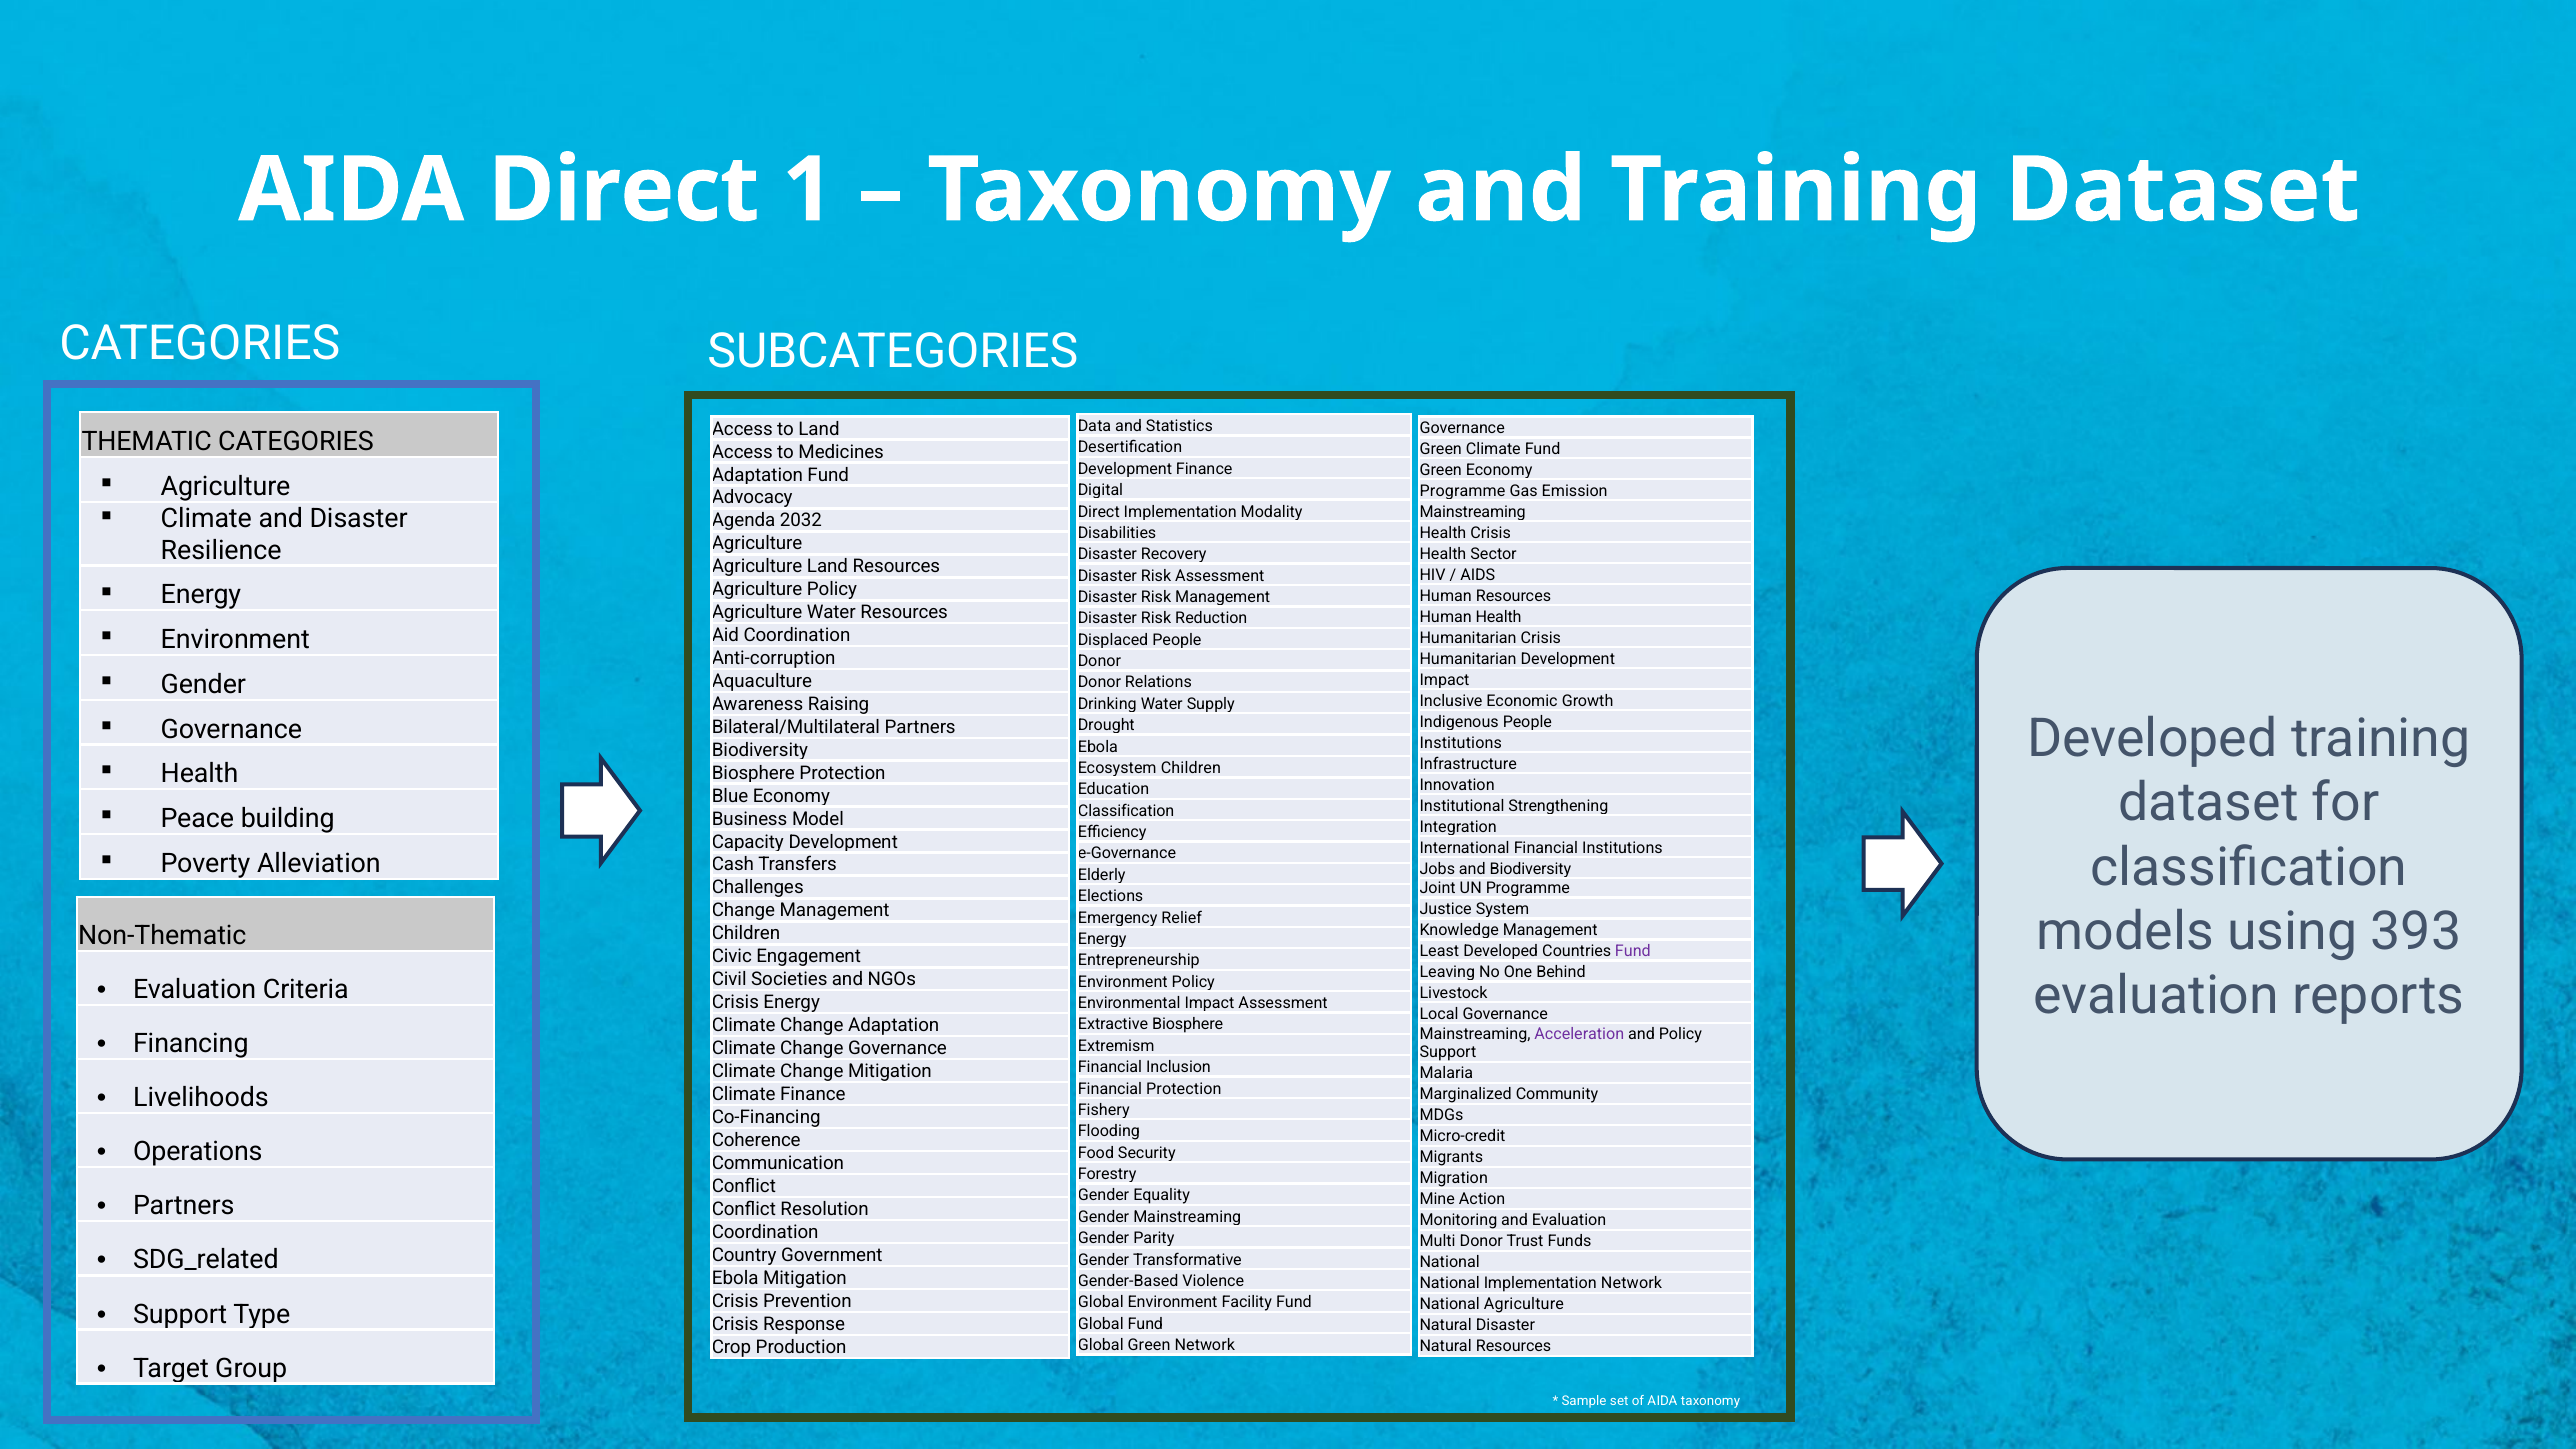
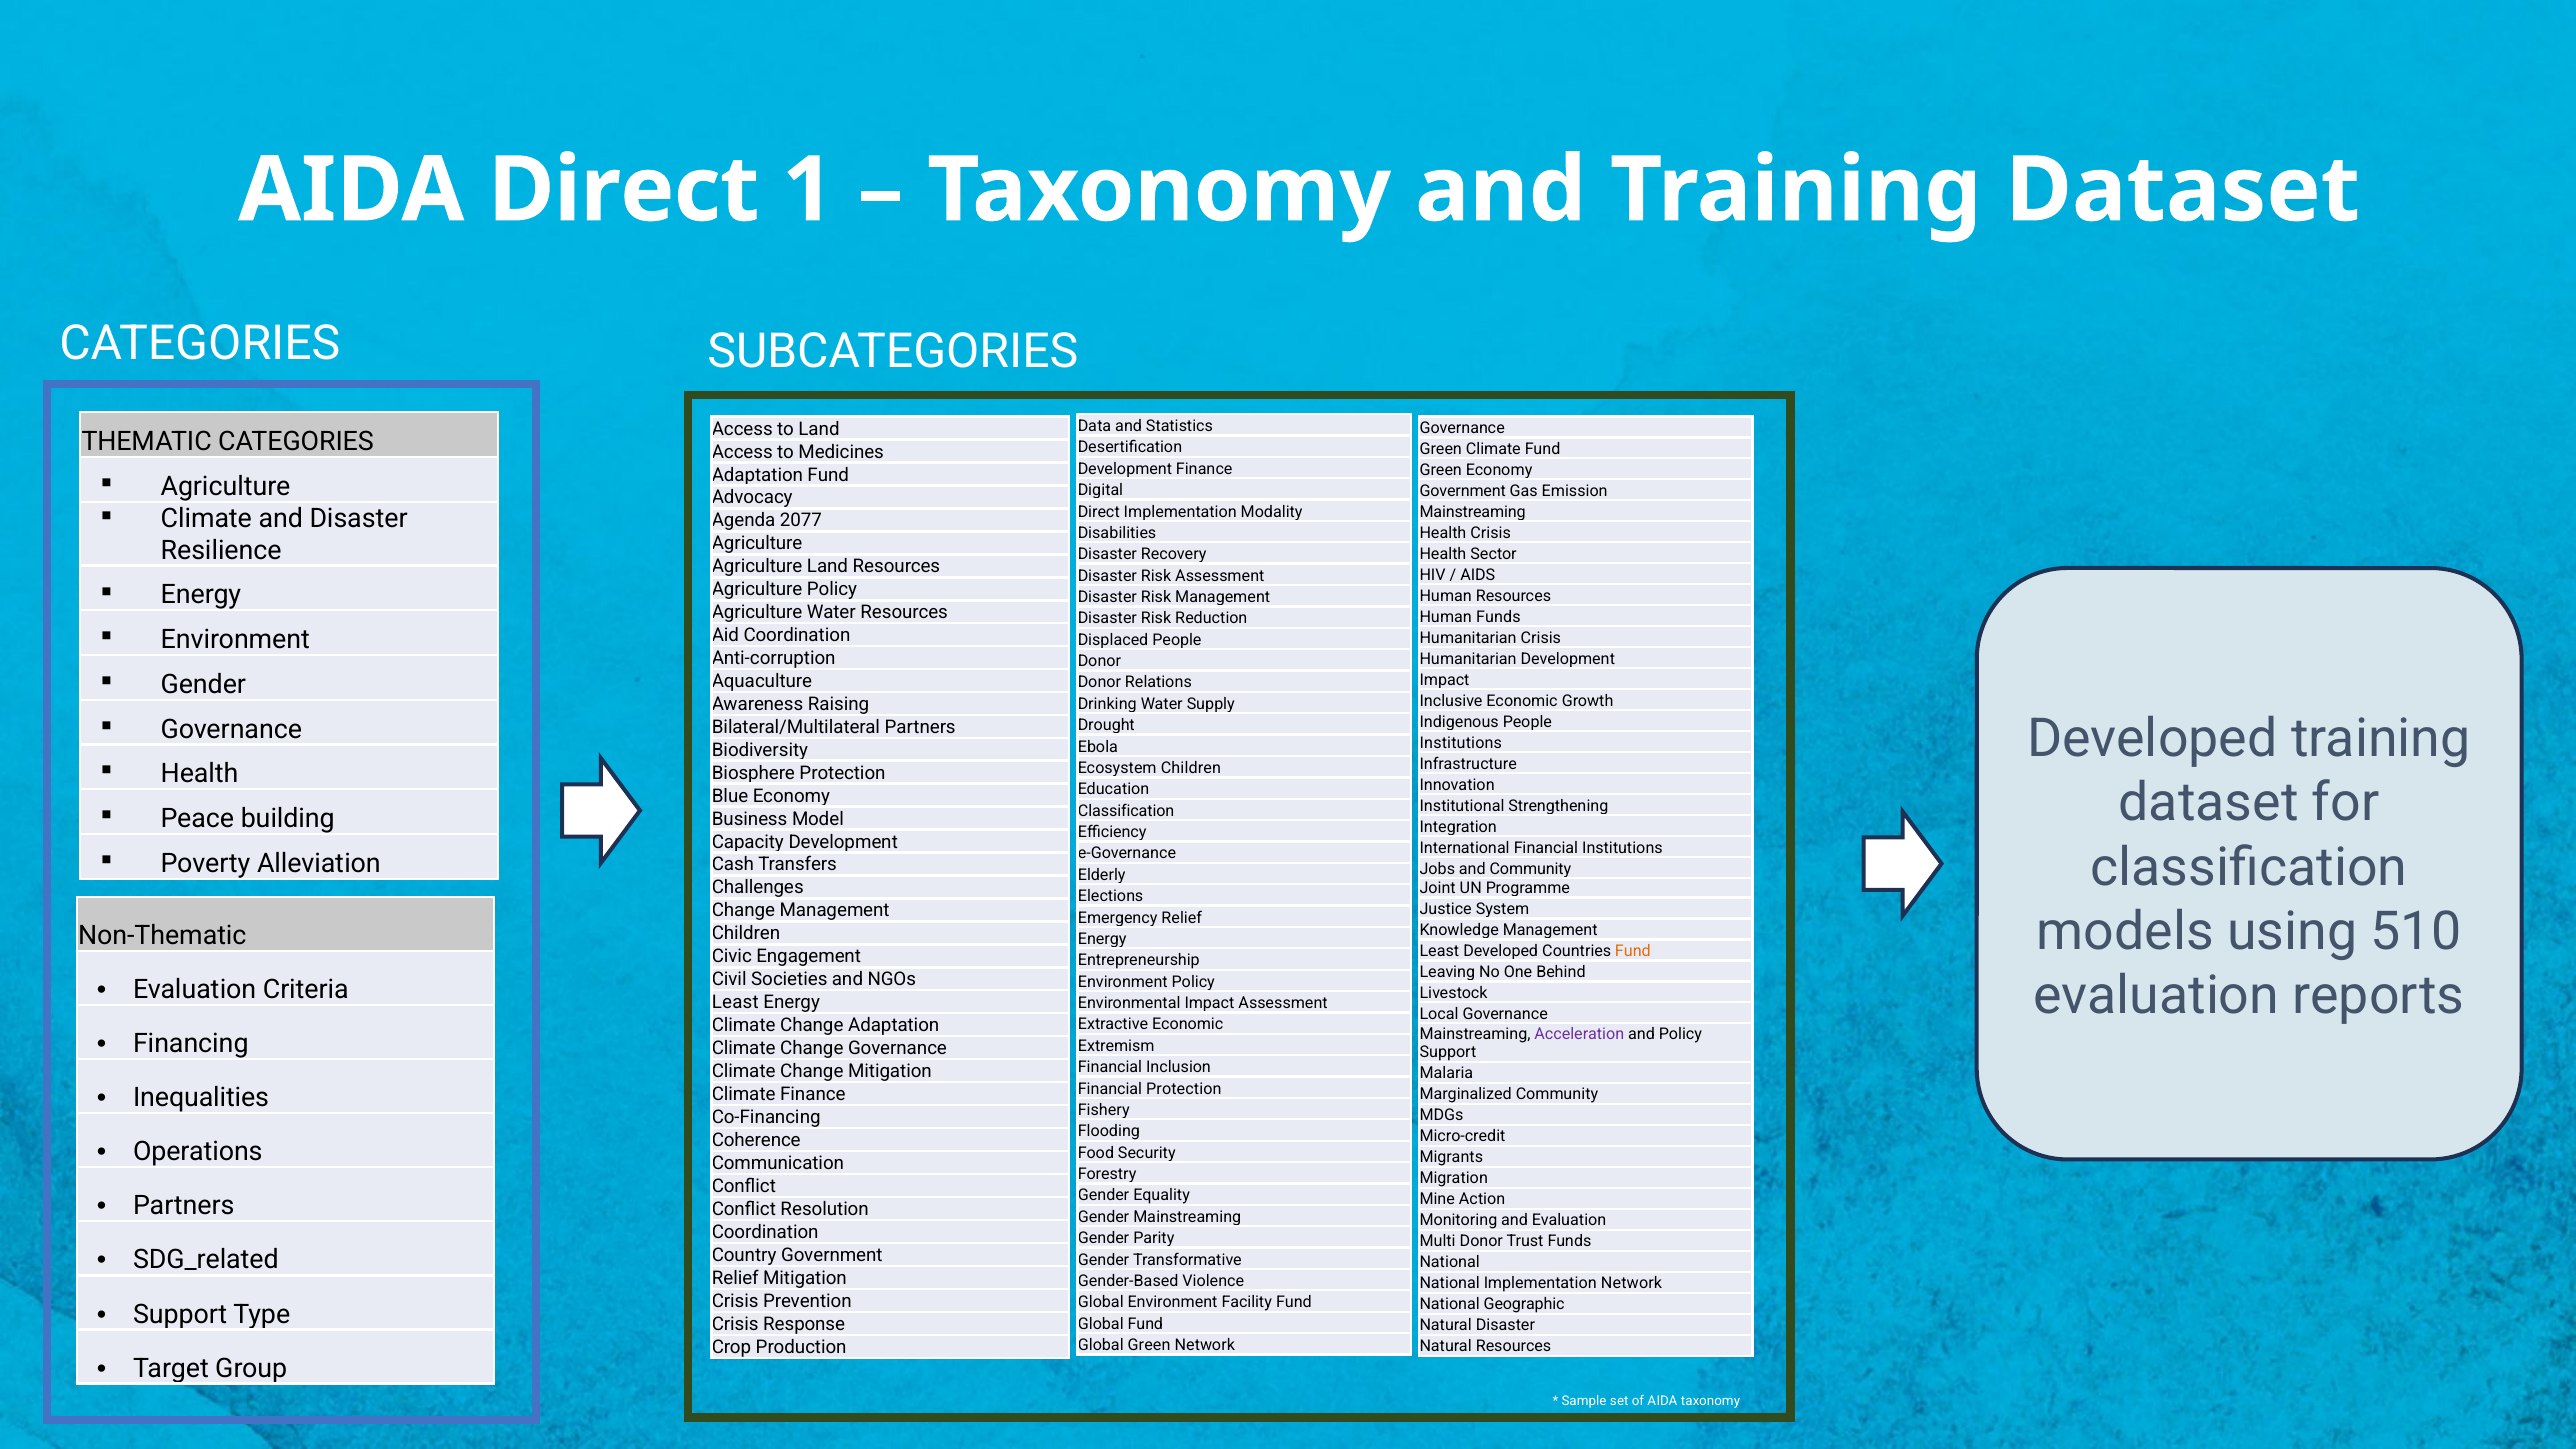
Programme: Programme -> Government (1463, 491)
2032: 2032 -> 2077 (801, 521)
Human Health: Health -> Funds (1498, 617)
and Biodiversity: Biodiversity -> Community (1530, 869)
393: 393 -> 510 (2416, 932)
Fund colour: purple -> orange (1633, 951)
Crisis: Crisis -> Least (735, 1003)
Extractive Biosphere: Biosphere -> Economic (1188, 1025)
Livelihoods: Livelihoods -> Inequalities (201, 1098)
Ebola: Ebola -> Relief (735, 1278)
National Agriculture: Agriculture -> Geographic (1524, 1304)
